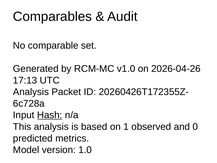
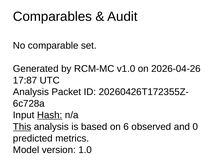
17:13: 17:13 -> 17:87 (25, 80)
This underline: none -> present (22, 127)
1: 1 -> 6 (126, 127)
